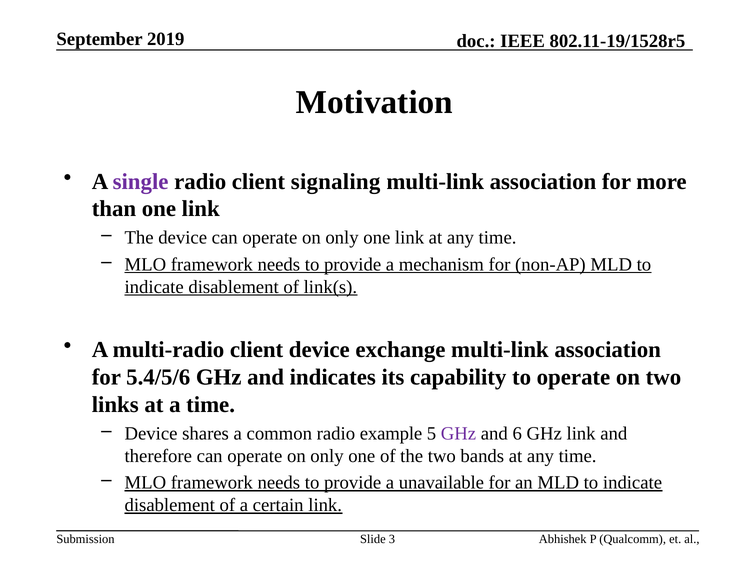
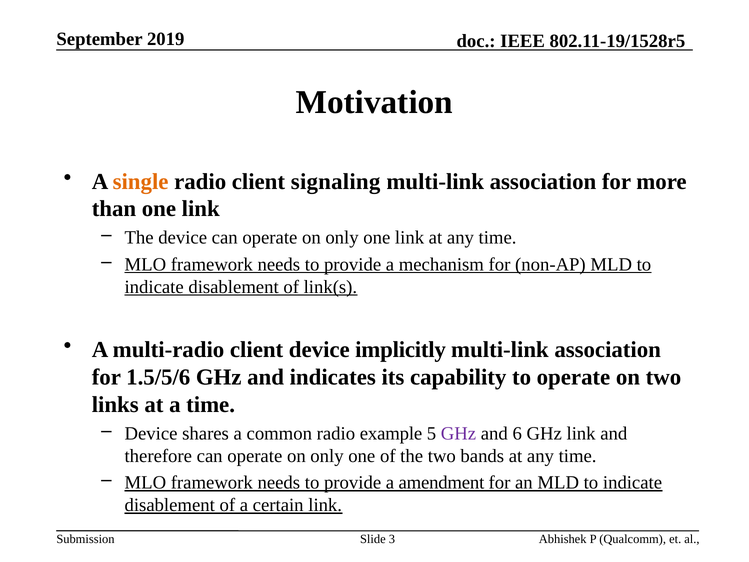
single colour: purple -> orange (141, 181)
exchange: exchange -> implicitly (401, 349)
5.4/5/6: 5.4/5/6 -> 1.5/5/6 (158, 377)
unavailable: unavailable -> amendment (441, 482)
